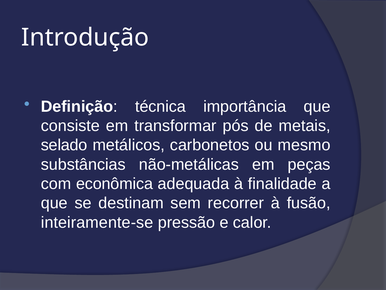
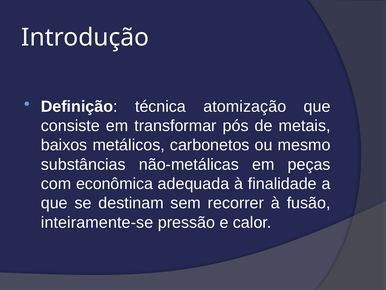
importância: importância -> atomização (245, 106)
selado: selado -> baixos (64, 145)
